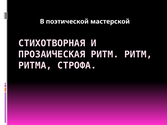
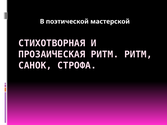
РИТМА: РИТМА -> САНОК (35, 66)
